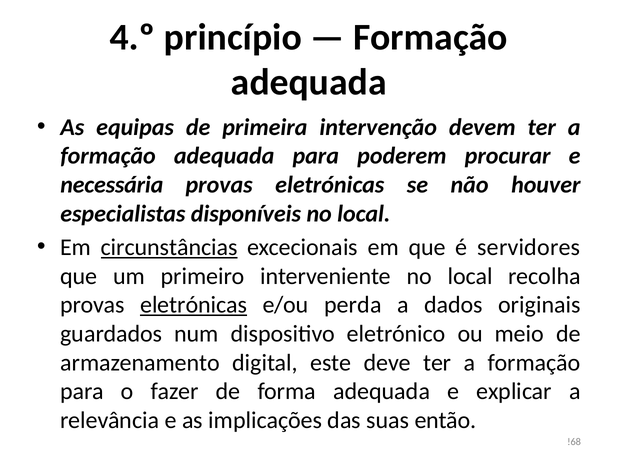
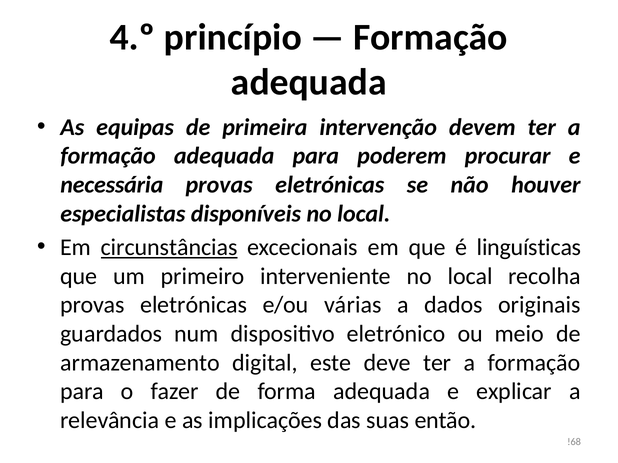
servidores: servidores -> linguísticas (529, 248)
eletrónicas underline: present -> none (194, 305)
perda: perda -> várias (353, 305)
